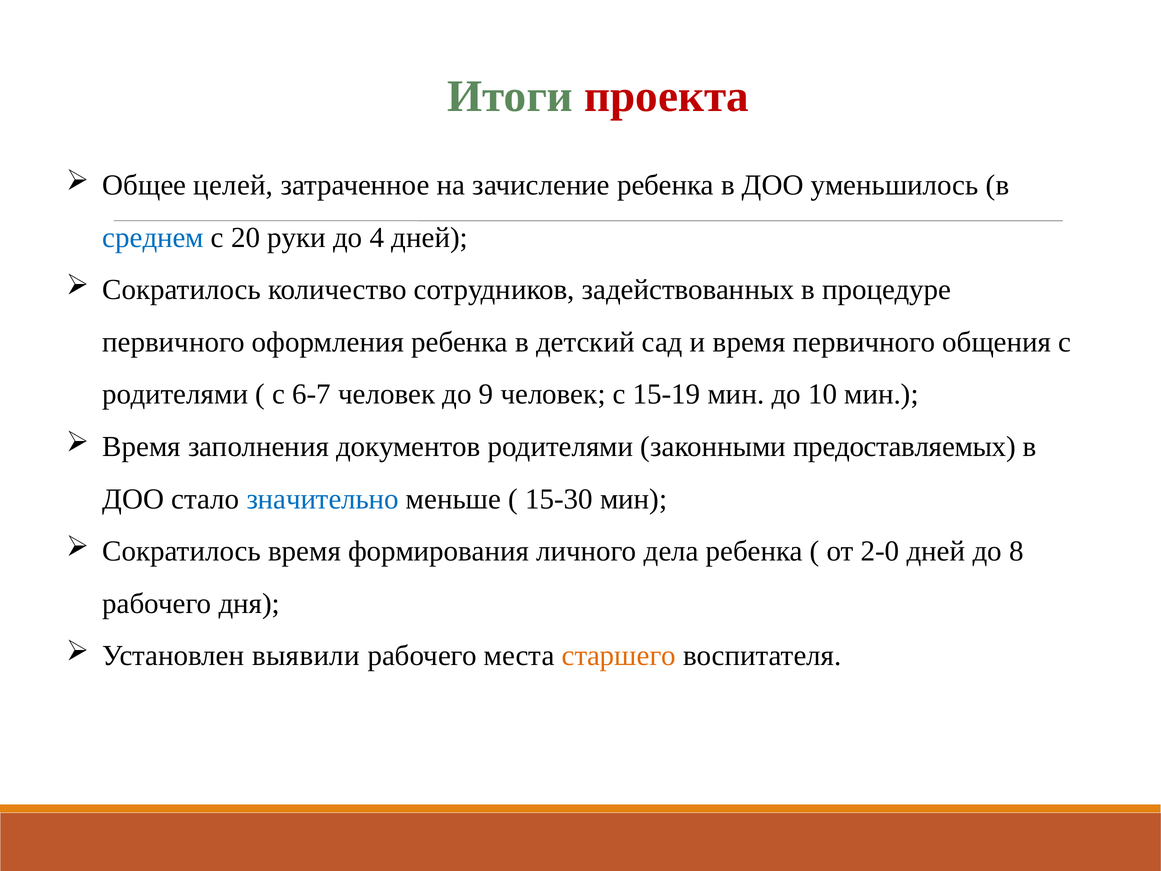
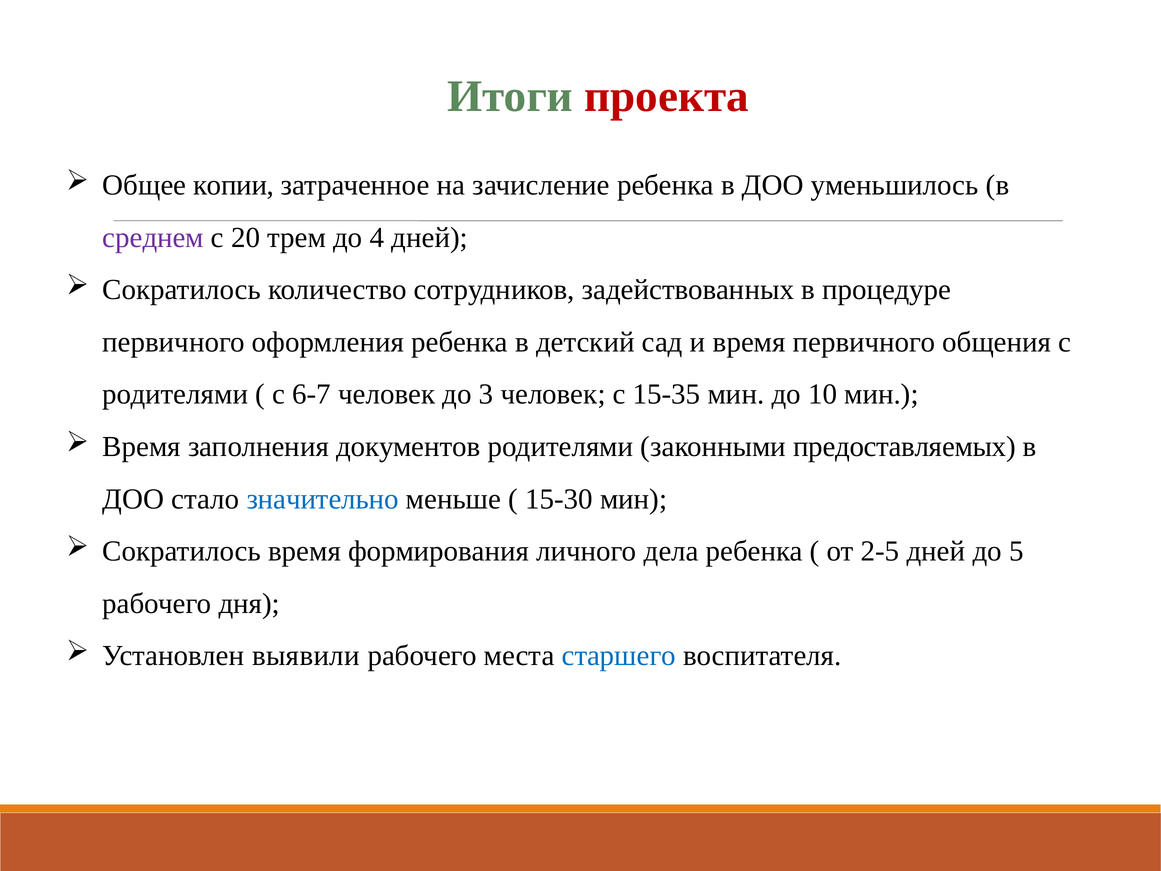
целей: целей -> копии (234, 185)
среднем colour: blue -> purple (153, 238)
руки: руки -> трем (297, 238)
9: 9 -> 3 (486, 394)
15-19: 15-19 -> 15-35 (667, 394)
2-0: 2-0 -> 2-5 (880, 551)
8: 8 -> 5 (1016, 551)
старшего colour: orange -> blue (619, 656)
